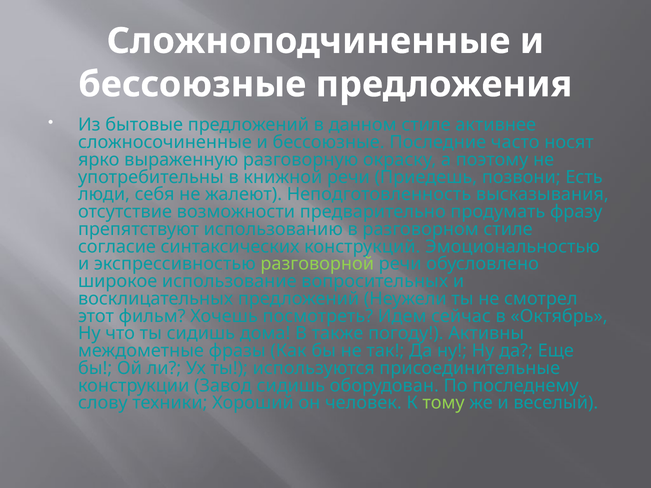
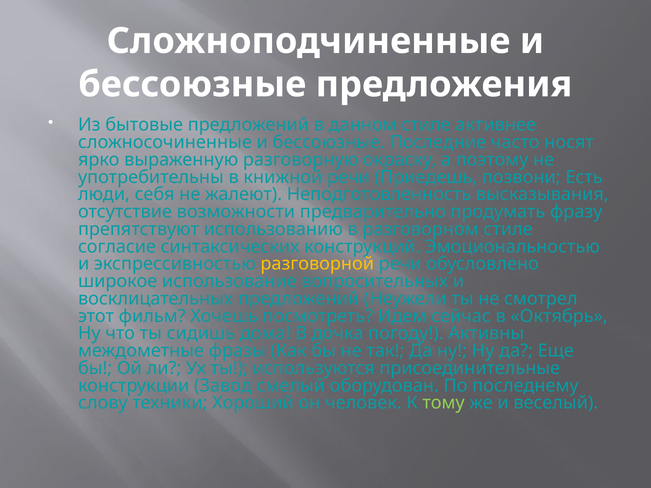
разговорной colour: light green -> yellow (317, 264)
также: также -> дочка (338, 334)
Завод сидишь: сидишь -> смелый (291, 386)
